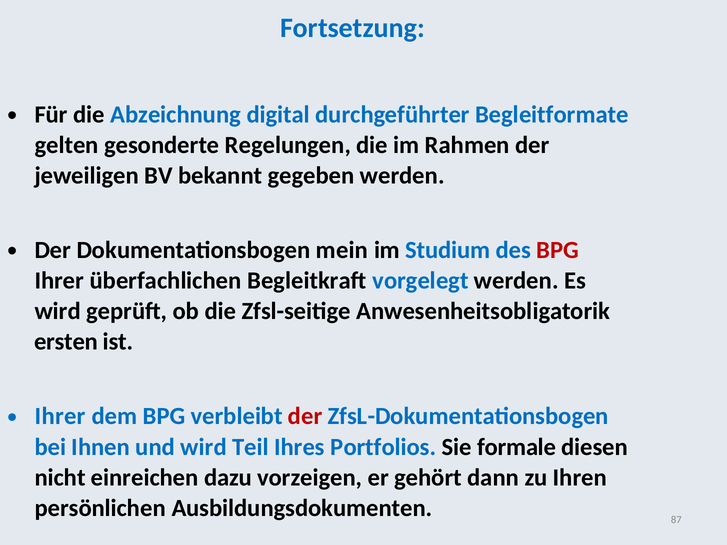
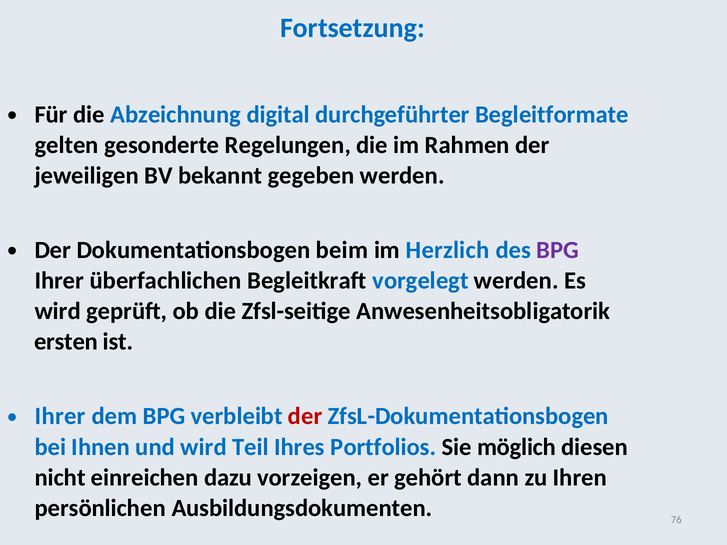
mein: mein -> beim (342, 250)
Studium: Studium -> Herzlich (448, 250)
BPG colour: red -> purple (558, 250)
formale: formale -> möglich (517, 447)
87: 87 -> 76 (676, 520)
